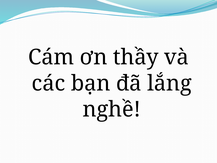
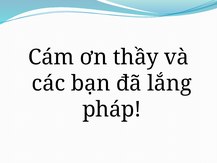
nghề: nghề -> pháp (112, 109)
